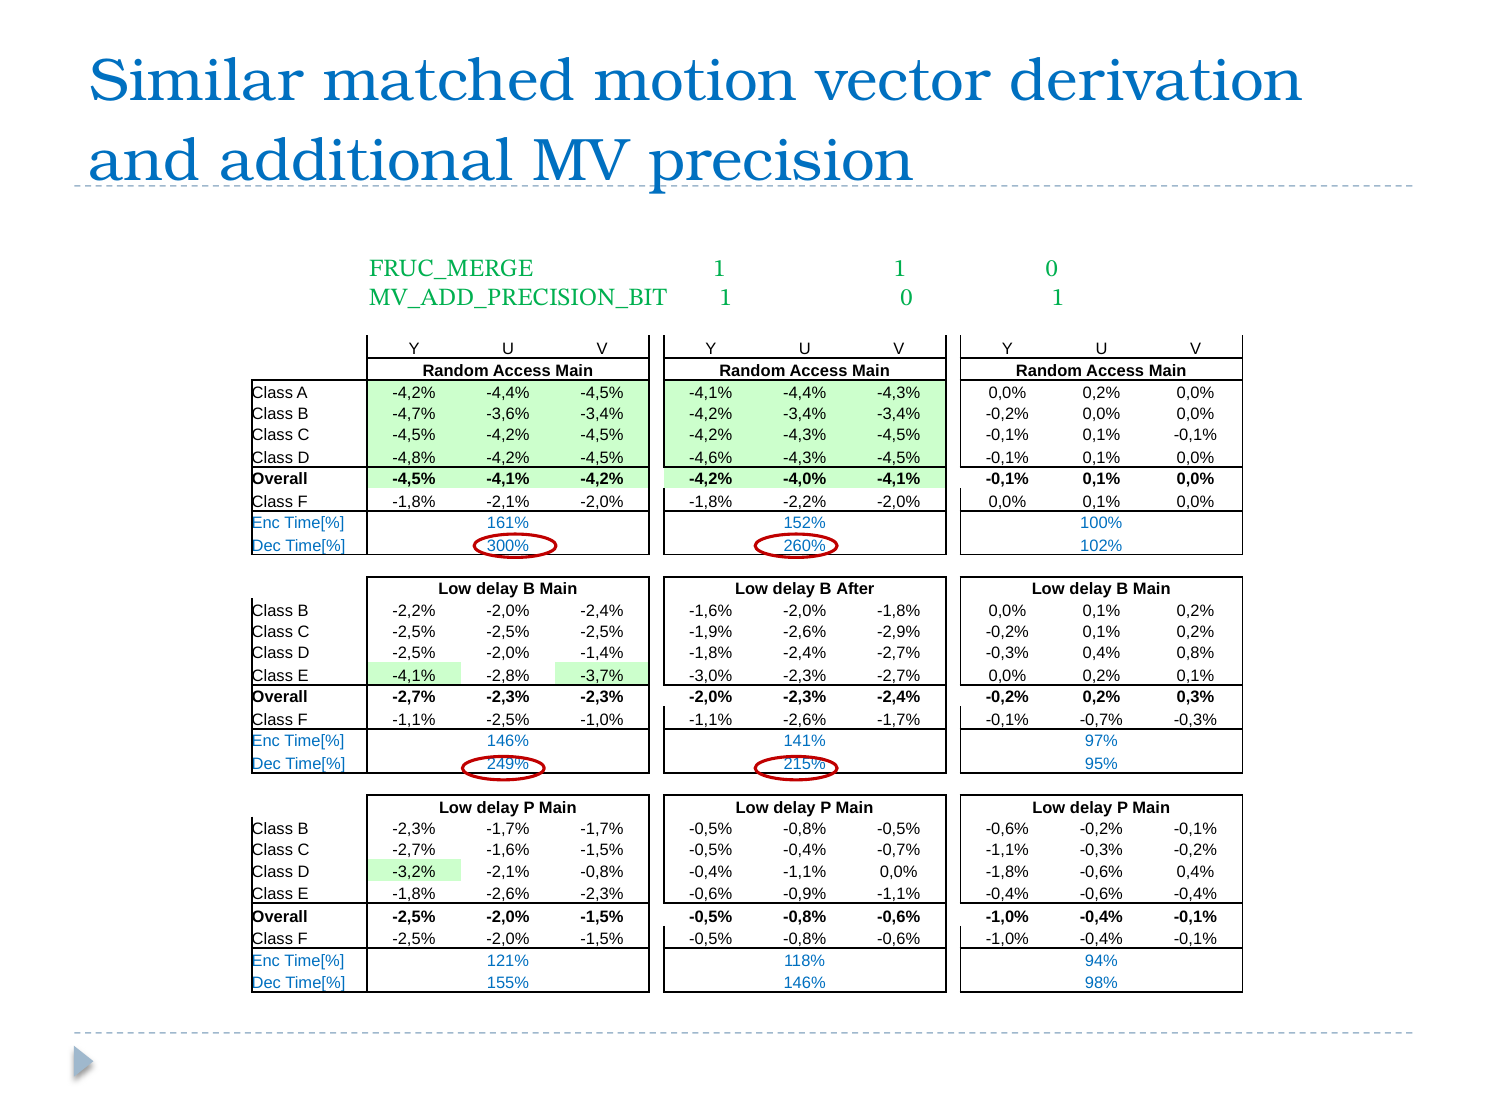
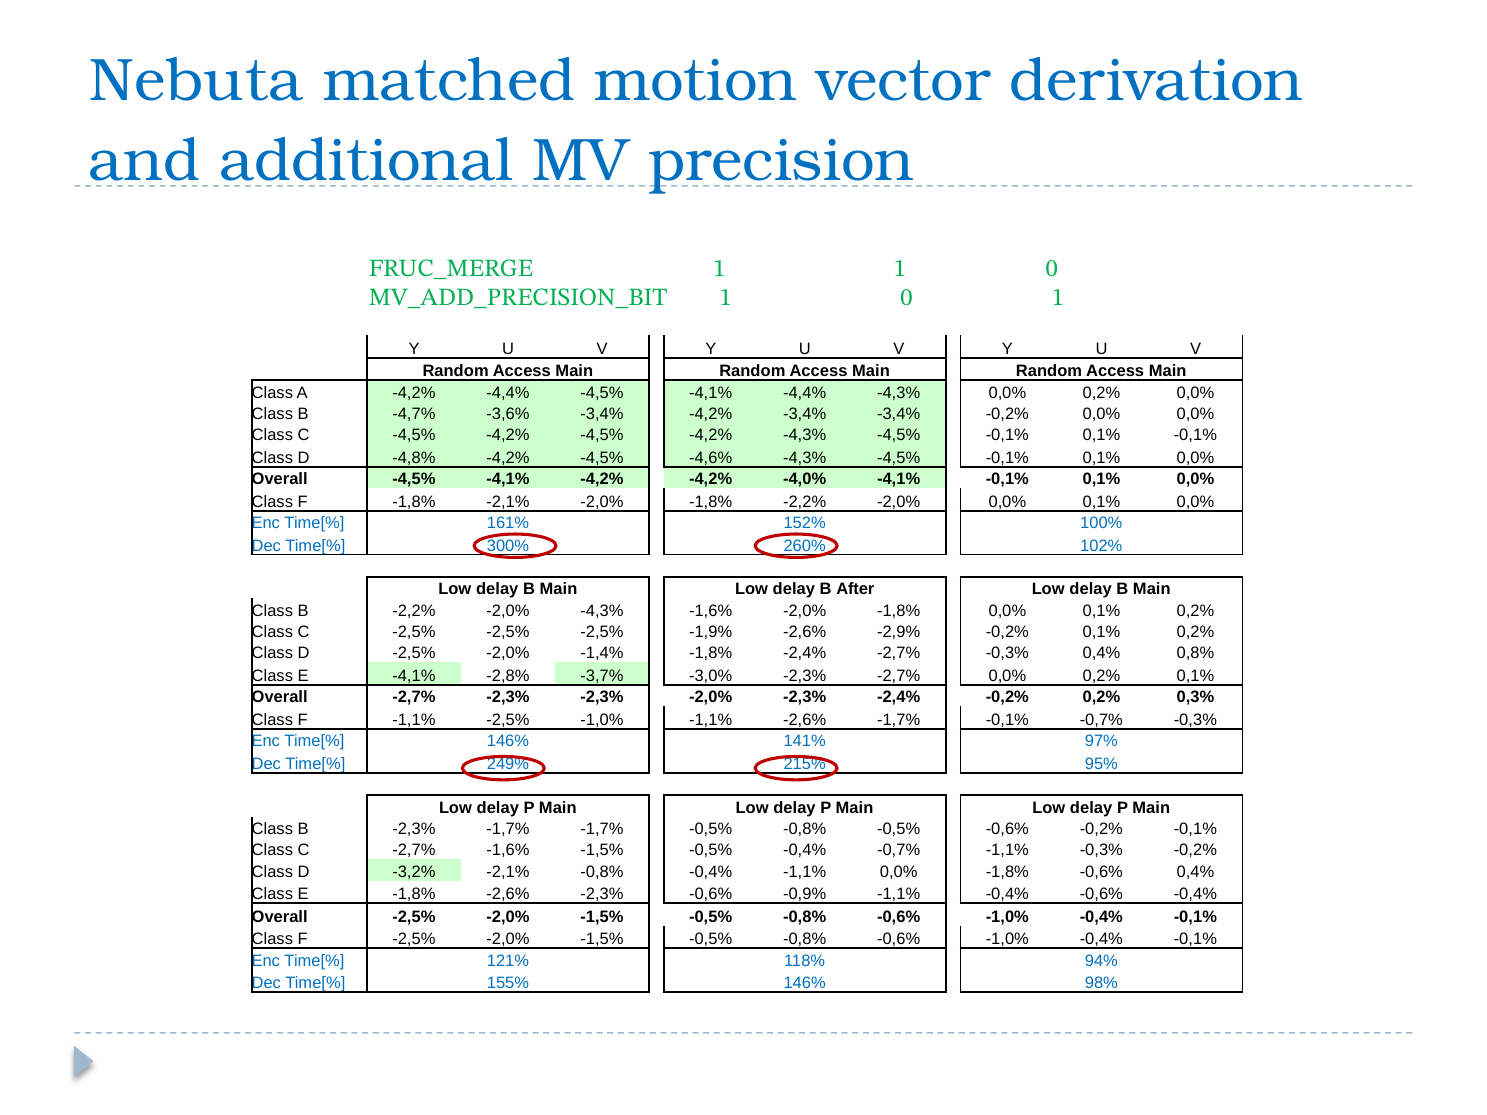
Similar: Similar -> Nebuta (196, 80)
-2,0% -2,4%: -2,4% -> -4,3% (602, 611)
